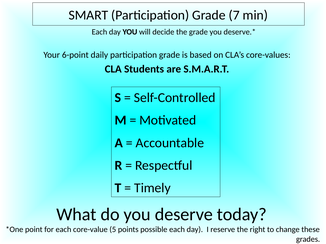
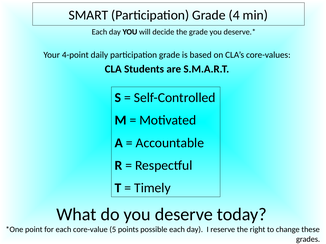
7: 7 -> 4 (234, 15)
6-point: 6-point -> 4-point (75, 55)
